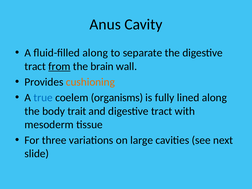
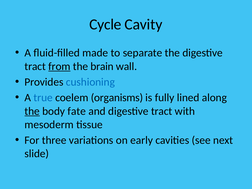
Anus: Anus -> Cycle (105, 24)
fluid-filled along: along -> made (95, 53)
cushioning colour: orange -> blue (90, 82)
the underline: none -> present (32, 111)
trait: trait -> fate (77, 111)
large: large -> early (142, 140)
